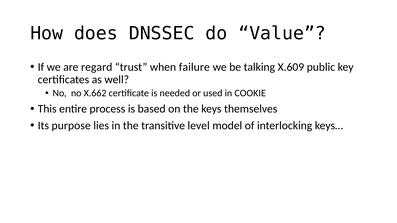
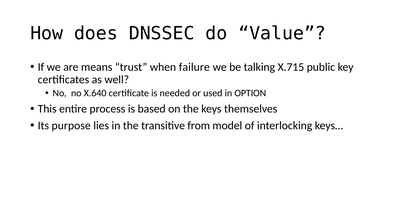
regard: regard -> means (97, 67)
X.609: X.609 -> X.715 (291, 67)
X.662: X.662 -> X.640 (95, 93)
COOKIE: COOKIE -> OPTION (250, 93)
level: level -> from (199, 126)
